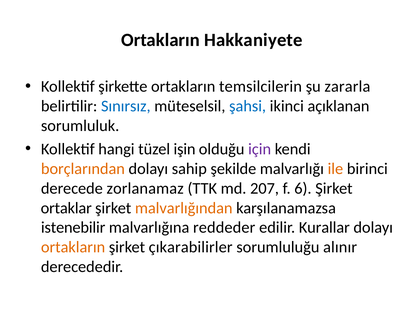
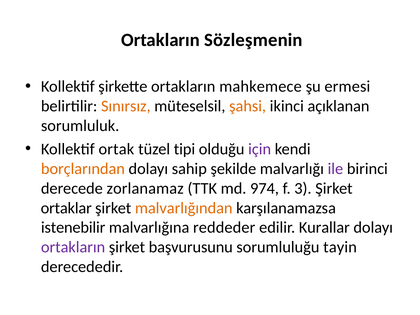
Hakkaniyete: Hakkaniyete -> Sözleşmenin (253, 40)
temsilcilerin: temsilcilerin -> mahkemece (261, 87)
zararla: zararla -> ermesi (347, 87)
Sınırsız colour: blue -> orange (126, 106)
şahsi colour: blue -> orange (248, 106)
hangi: hangi -> ortak (116, 149)
işin: işin -> tipi (184, 149)
ile colour: orange -> purple (335, 169)
207: 207 -> 974 (265, 188)
6: 6 -> 3 (303, 188)
ortakların colour: orange -> purple (73, 247)
çıkarabilirler: çıkarabilirler -> başvurusunu (191, 247)
alınır: alınır -> tayin (340, 247)
